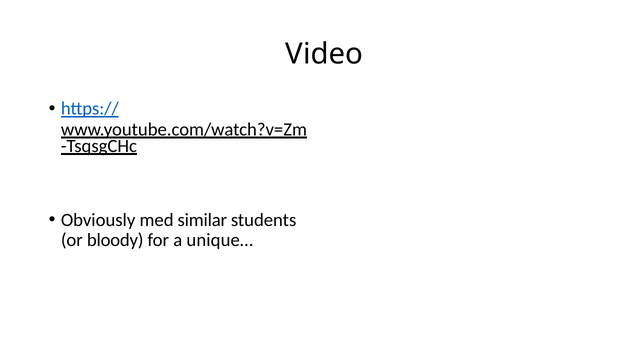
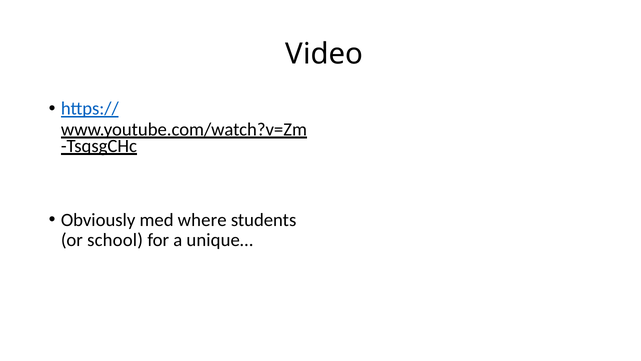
similar: similar -> where (202, 220)
bloody: bloody -> school (115, 240)
